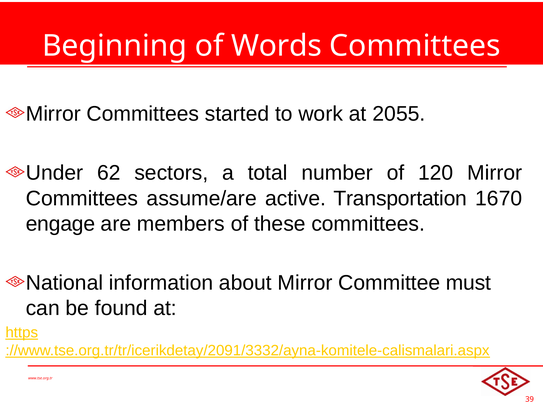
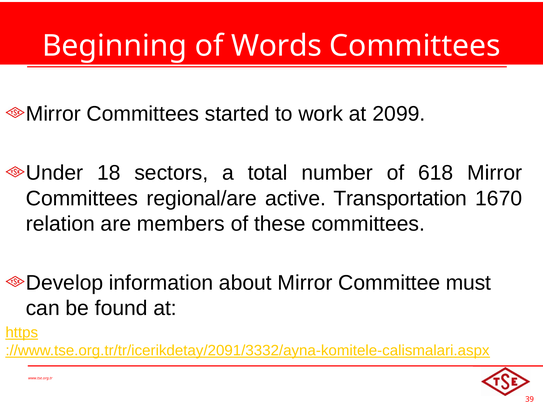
2055: 2055 -> 2099 (399, 114)
62: 62 -> 18 (109, 173)
120: 120 -> 618 (436, 173)
assume/are: assume/are -> regional/are (202, 198)
engage: engage -> relation (60, 224)
National: National -> Develop (64, 283)
